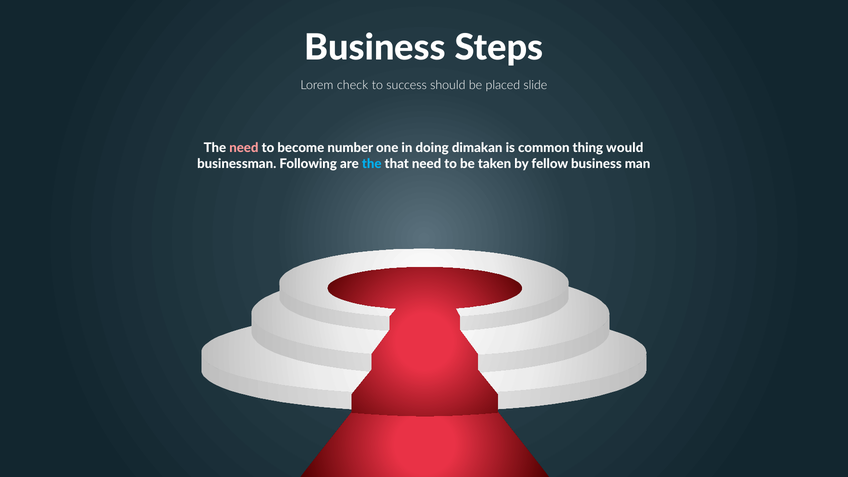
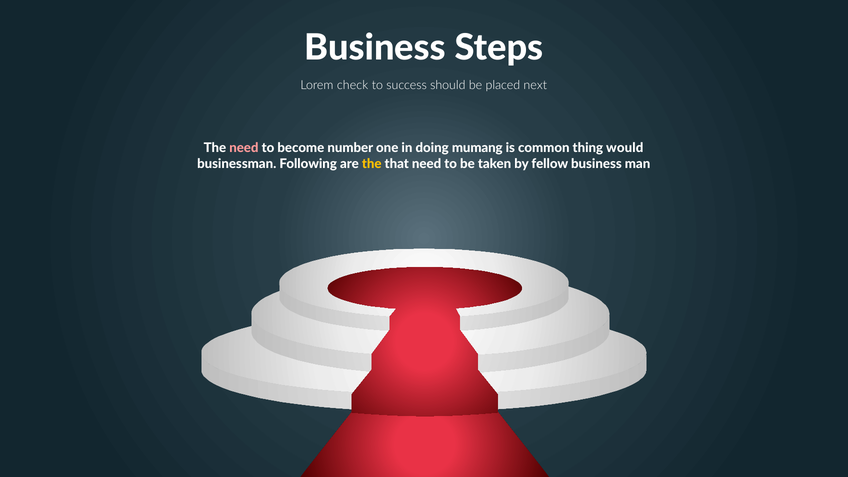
slide: slide -> next (535, 85)
dimakan: dimakan -> mumang (477, 148)
the colour: light blue -> yellow (372, 164)
